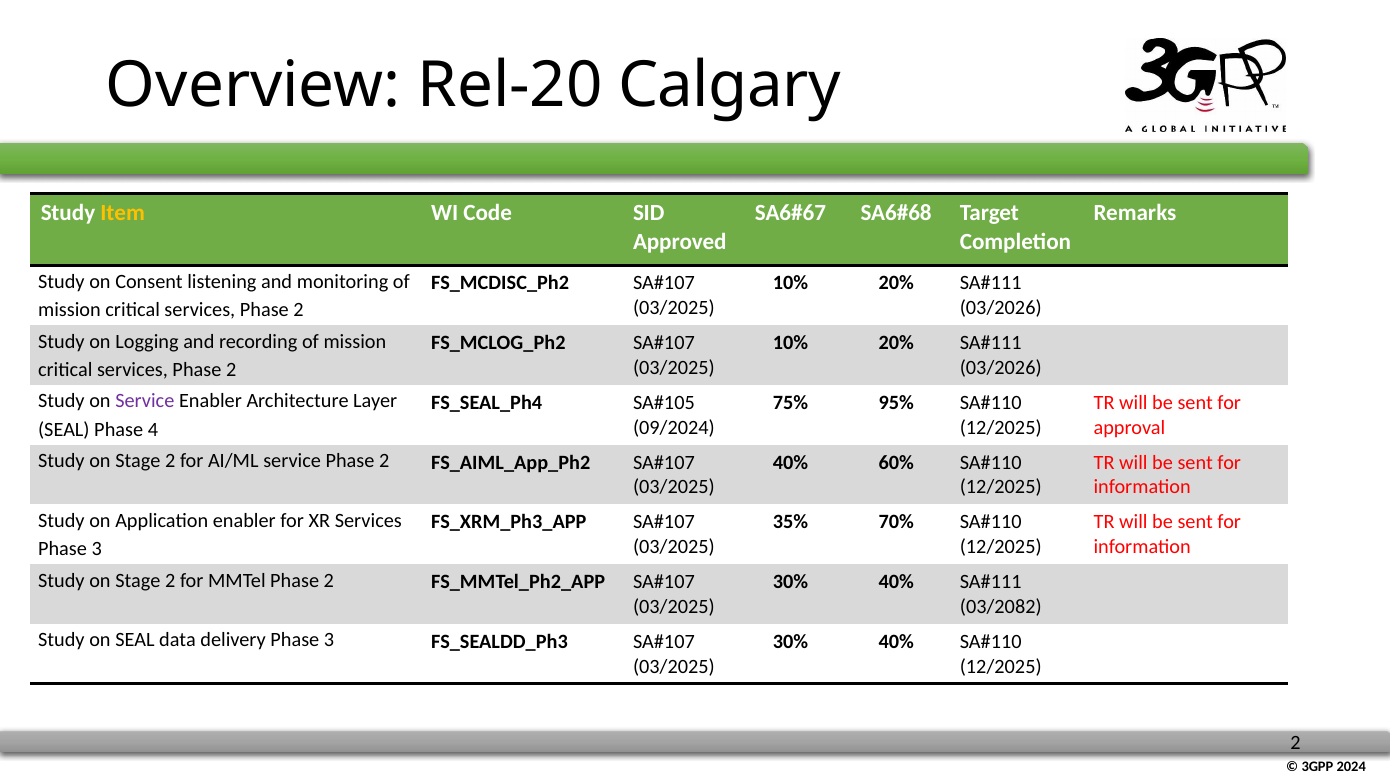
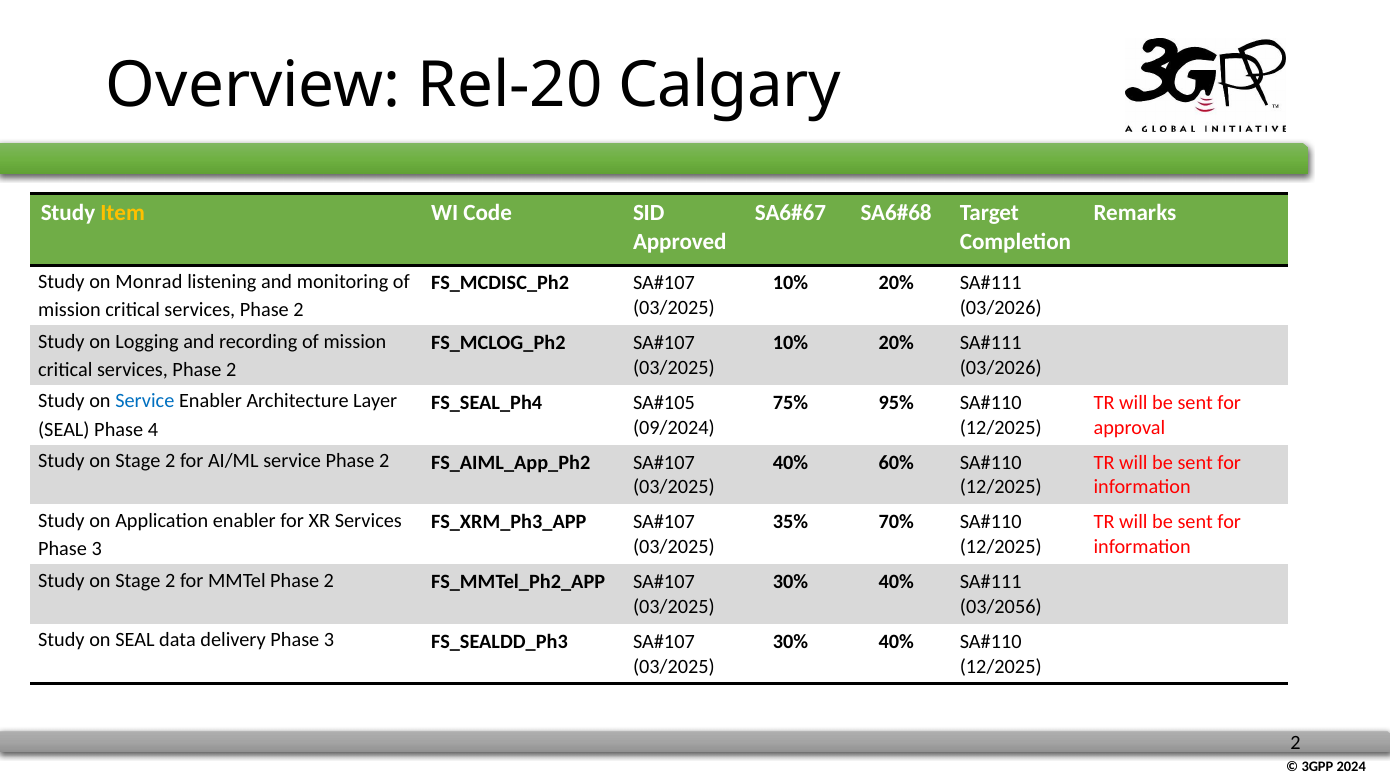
Consent: Consent -> Monrad (149, 282)
Service colour: purple -> blue (145, 401)
03/2082: 03/2082 -> 03/2056 (1001, 606)
